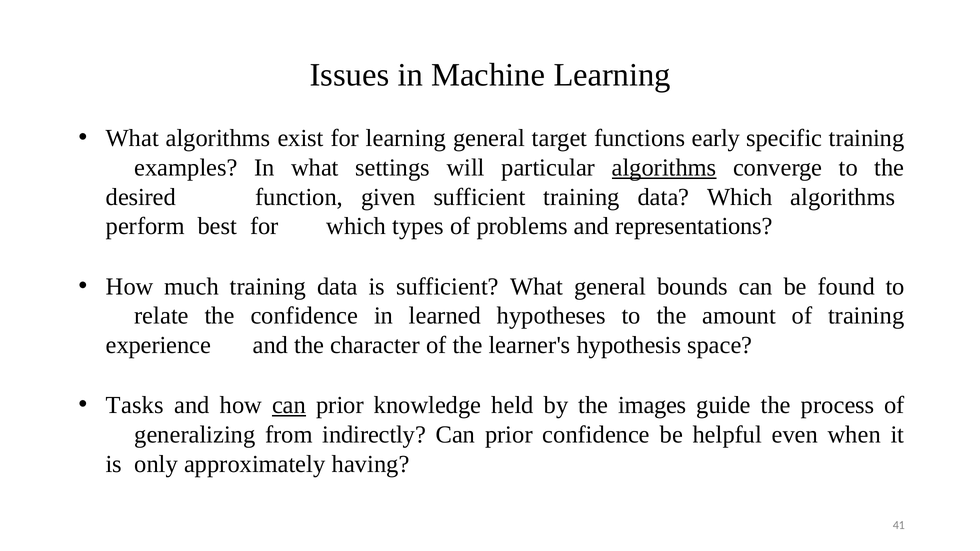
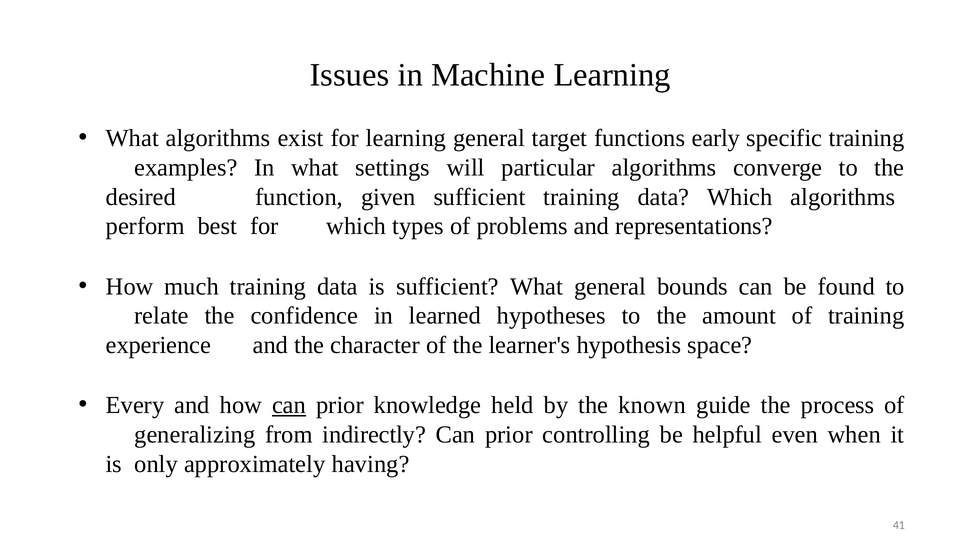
algorithms underline: present -> none (664, 168)
Tasks: Tasks -> Every (135, 405)
images: images -> known (652, 405)
prior confidence: confidence -> controlling (596, 435)
